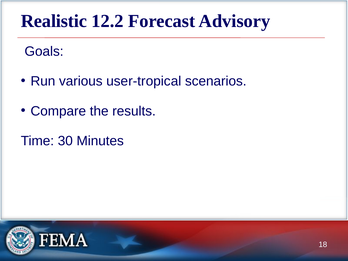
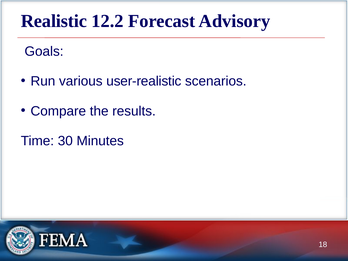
user-tropical: user-tropical -> user-realistic (144, 81)
